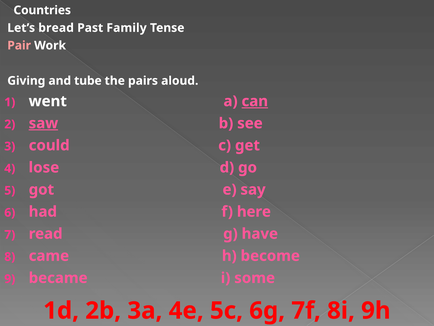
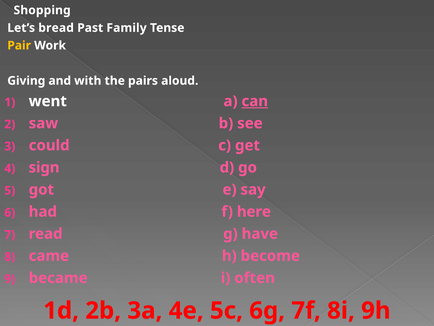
Countries: Countries -> Shopping (42, 10)
Pair colour: pink -> yellow (19, 45)
tube: tube -> with (88, 81)
saw underline: present -> none (43, 123)
lose: lose -> sign (44, 167)
some: some -> often (255, 278)
